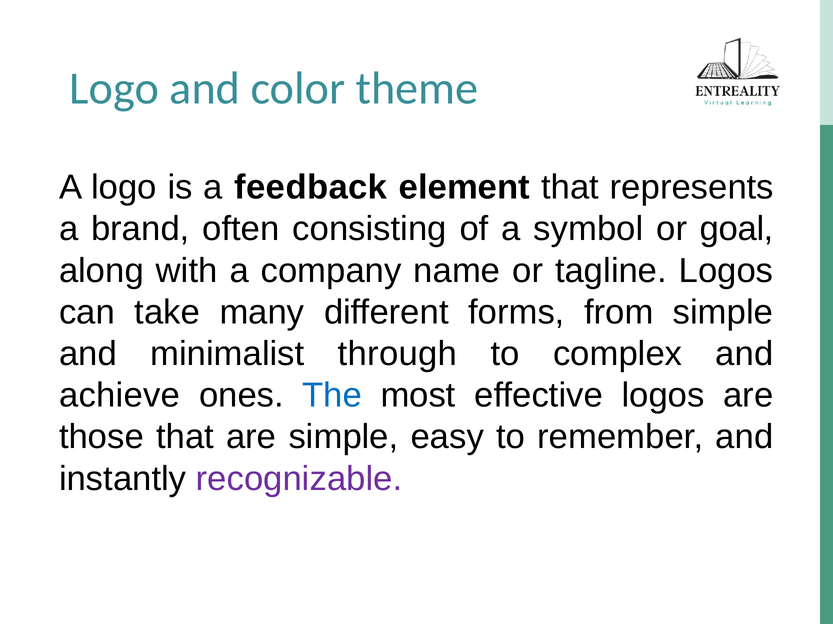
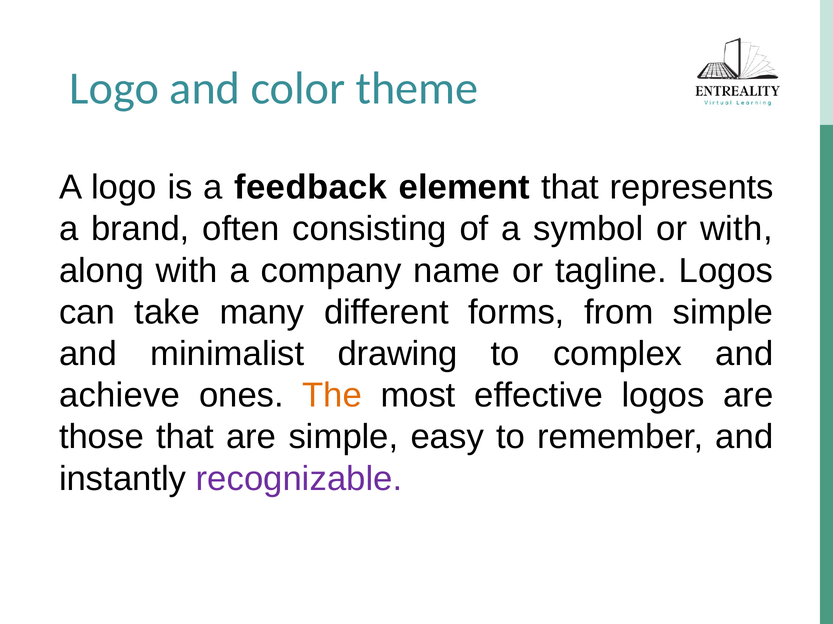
or goal: goal -> with (736, 229)
through: through -> drawing (398, 354)
The colour: blue -> orange (332, 396)
